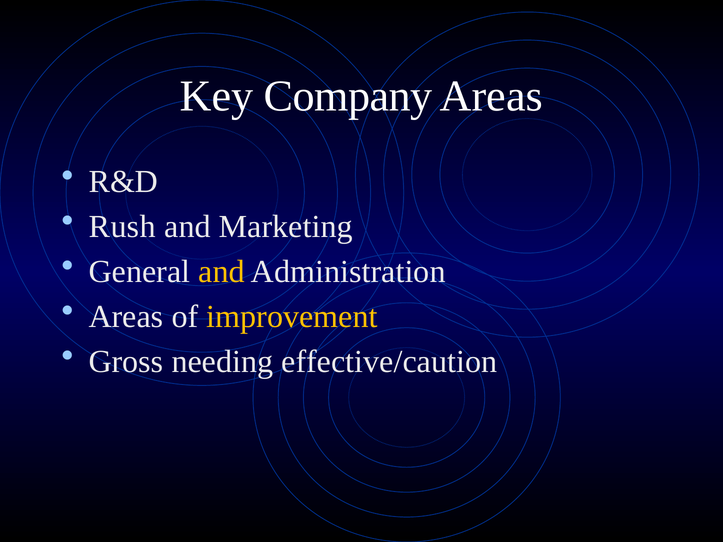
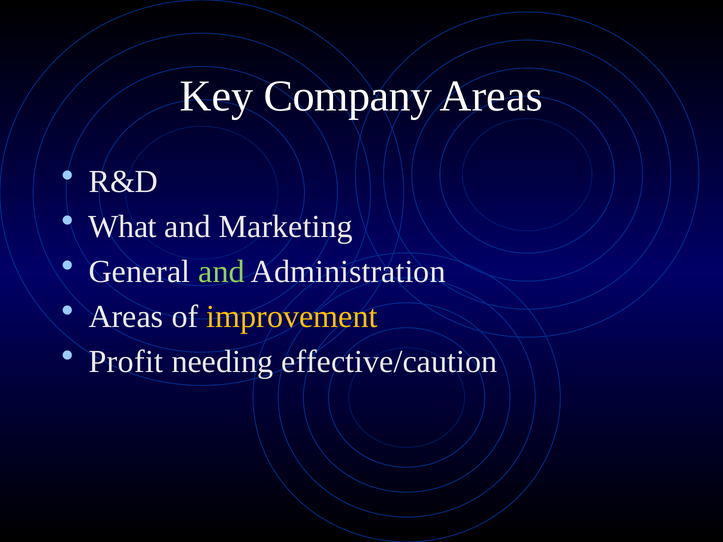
Rush: Rush -> What (123, 227)
and colour: yellow -> light green (221, 272)
Gross: Gross -> Profit (126, 362)
